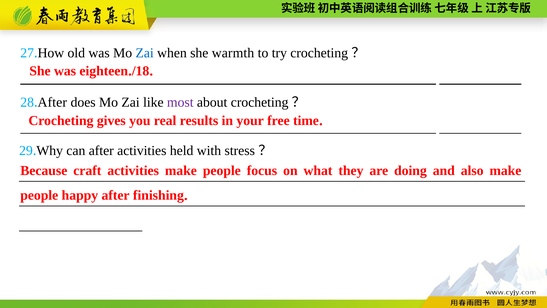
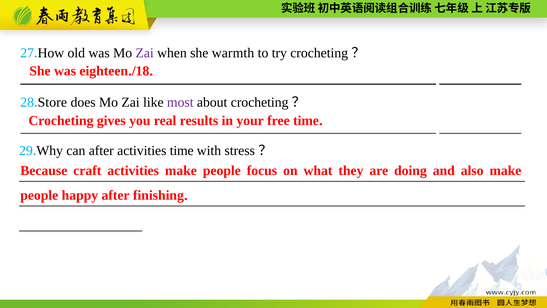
Zai colour: blue -> purple (145, 53)
After: After -> Store (52, 102)
activities held: held -> time (182, 150)
